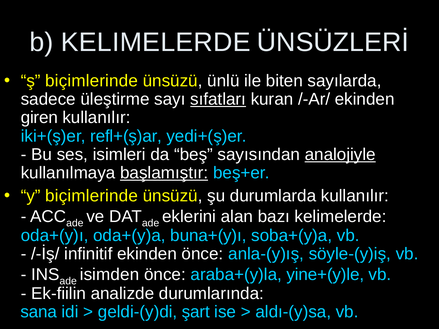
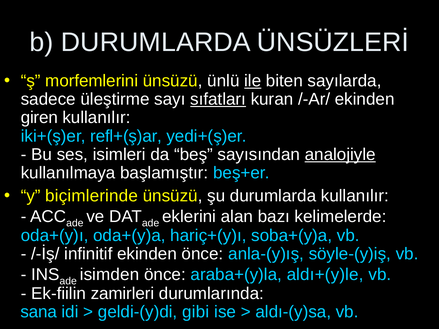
b KELIMELERDE: KELIMELERDE -> DURUMLARDA (156, 42)
ş biçimlerinde: biçimlerinde -> morfemlerini (92, 81)
ile underline: none -> present (253, 81)
başlamıştır underline: present -> none (164, 173)
buna+(y)ı: buna+(y)ı -> hariç+(y)ı (208, 236)
yine+(y)le: yine+(y)le -> aldı+(y)le (325, 275)
analizde: analizde -> zamirleri (122, 294)
şart: şart -> gibi (196, 312)
